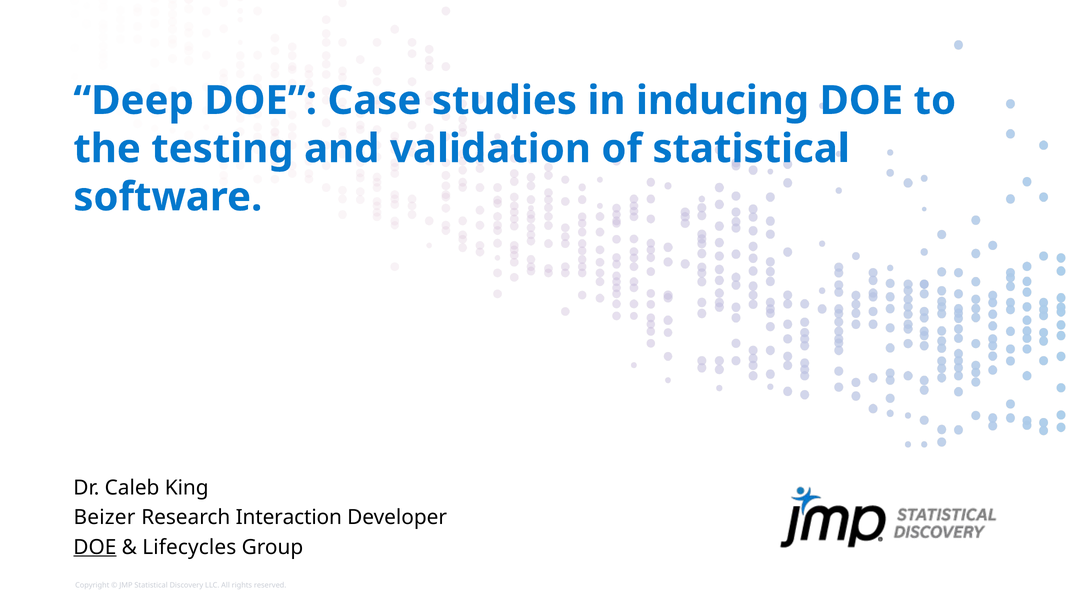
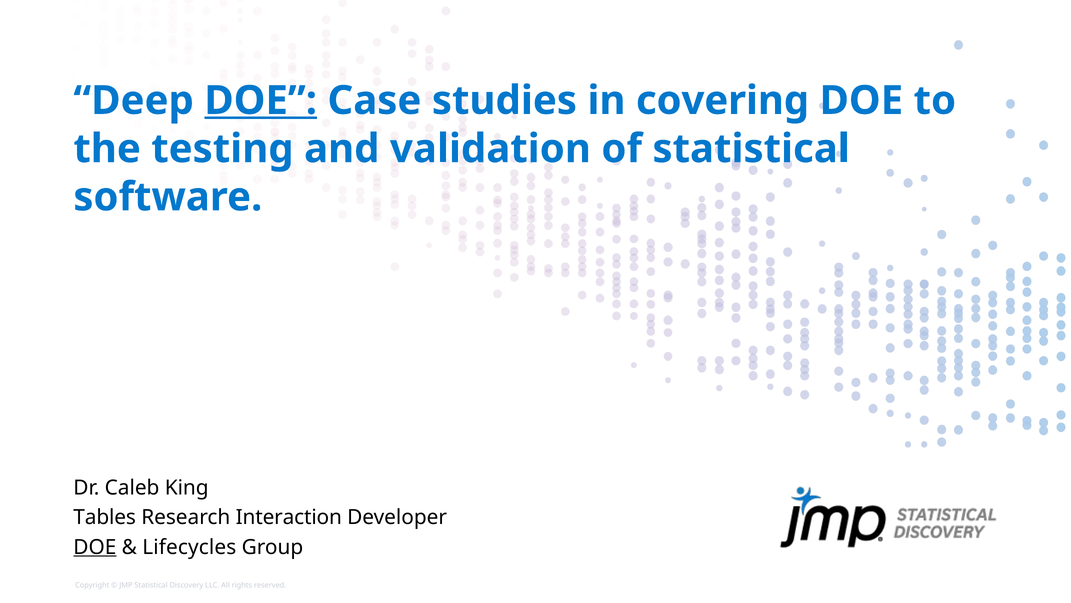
DOE underline: none -> present (261, 101)
inducing: inducing -> covering (723, 101)
Beizer: Beizer -> Tables (105, 517)
